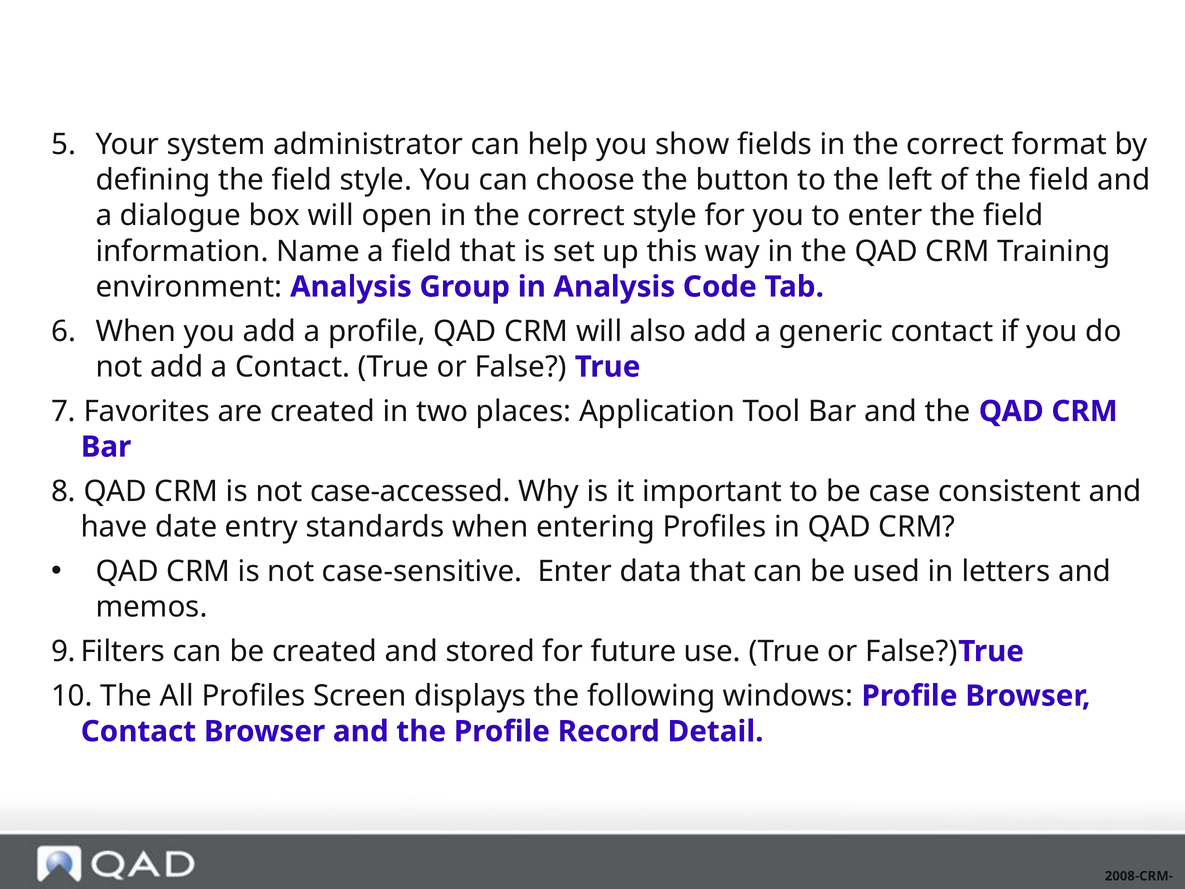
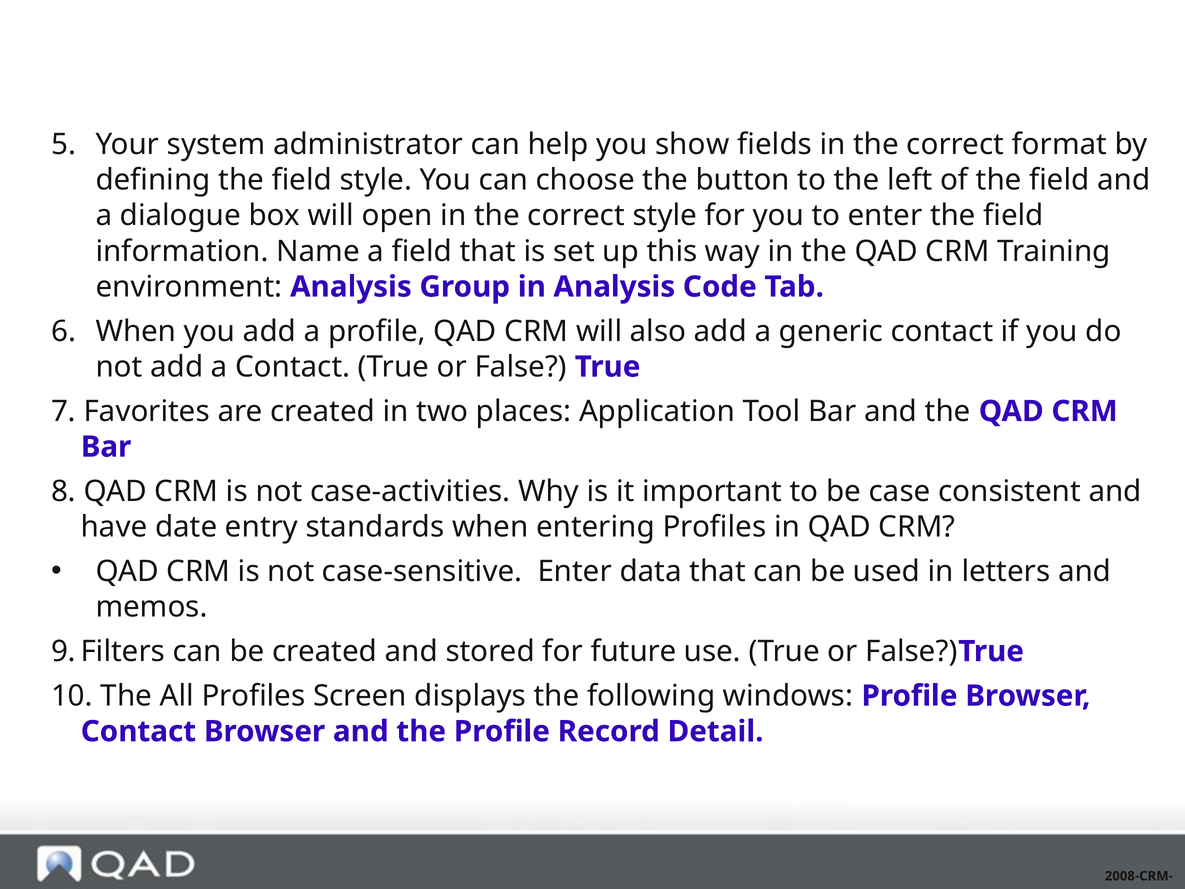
case-accessed: case-accessed -> case-activities (410, 491)
